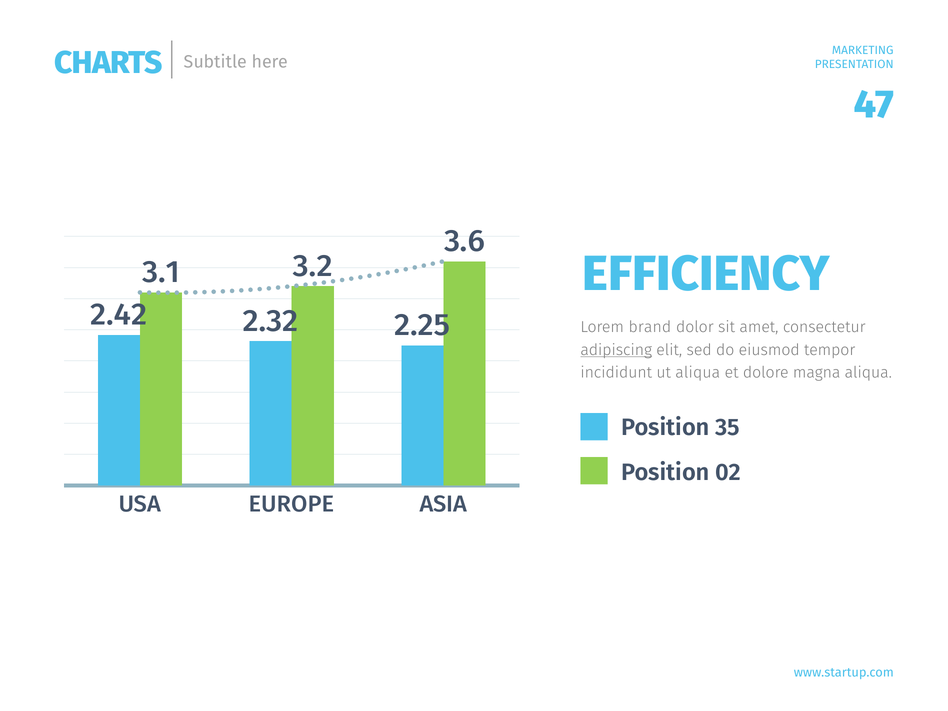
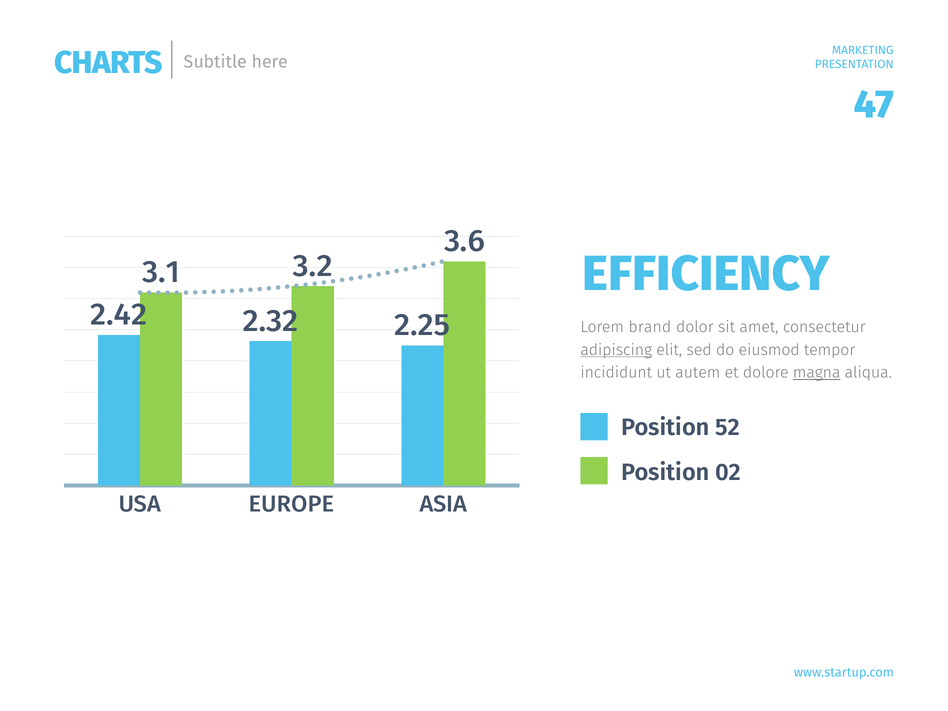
ut aliqua: aliqua -> autem (698, 373)
magna underline: none -> present (817, 373)
35: 35 -> 52 (727, 428)
